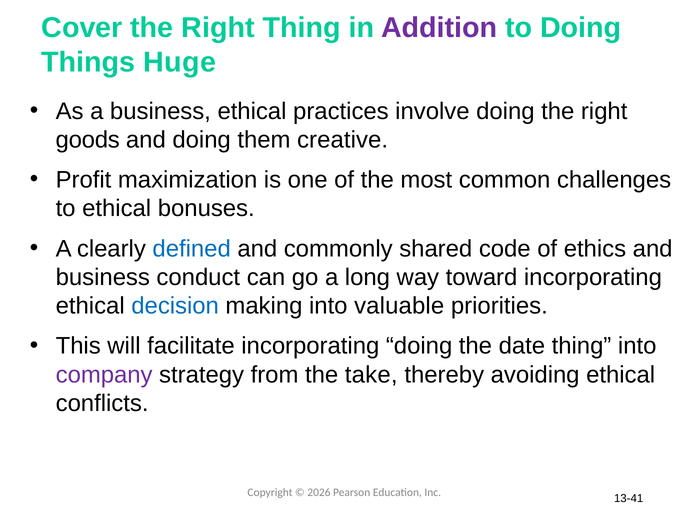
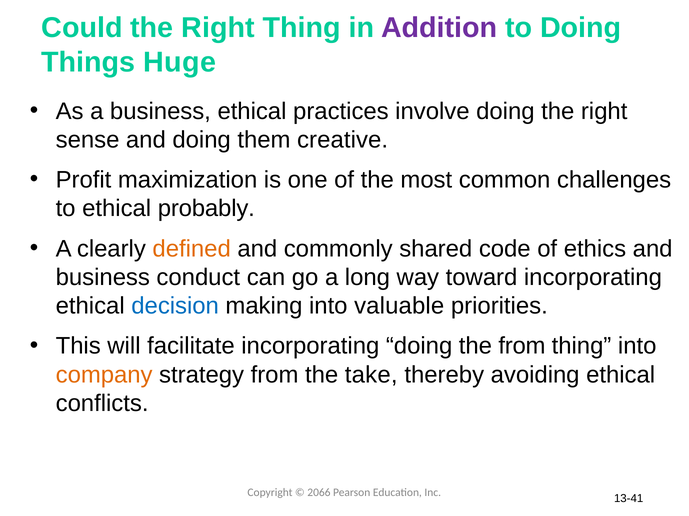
Cover: Cover -> Could (82, 28)
goods: goods -> sense (88, 140)
bonuses: bonuses -> probably (206, 209)
defined colour: blue -> orange (192, 249)
the date: date -> from (522, 347)
company colour: purple -> orange (104, 375)
2026: 2026 -> 2066 (319, 493)
